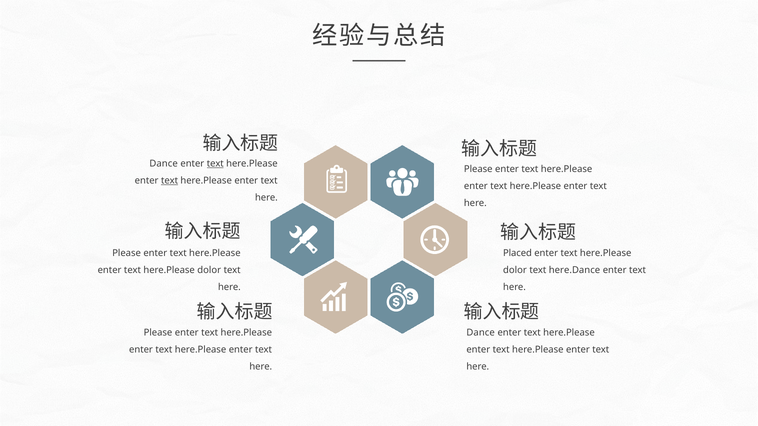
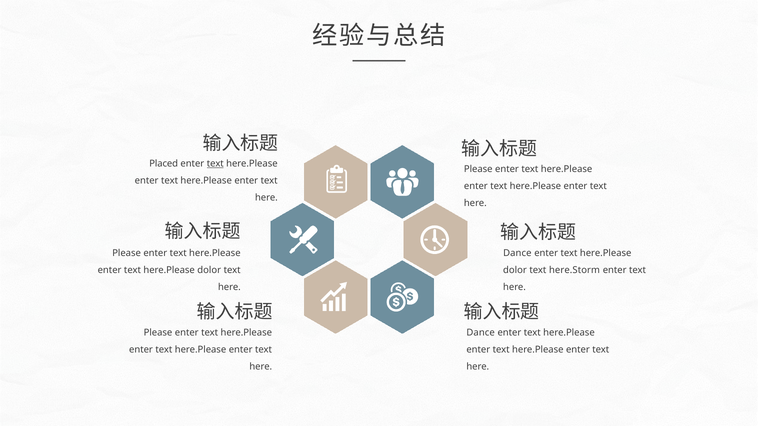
Dance: Dance -> Placed (164, 164)
text underline: present -> none (170, 181)
Placed: Placed -> Dance (517, 253)
here.Dance: here.Dance -> here.Storm (574, 270)
